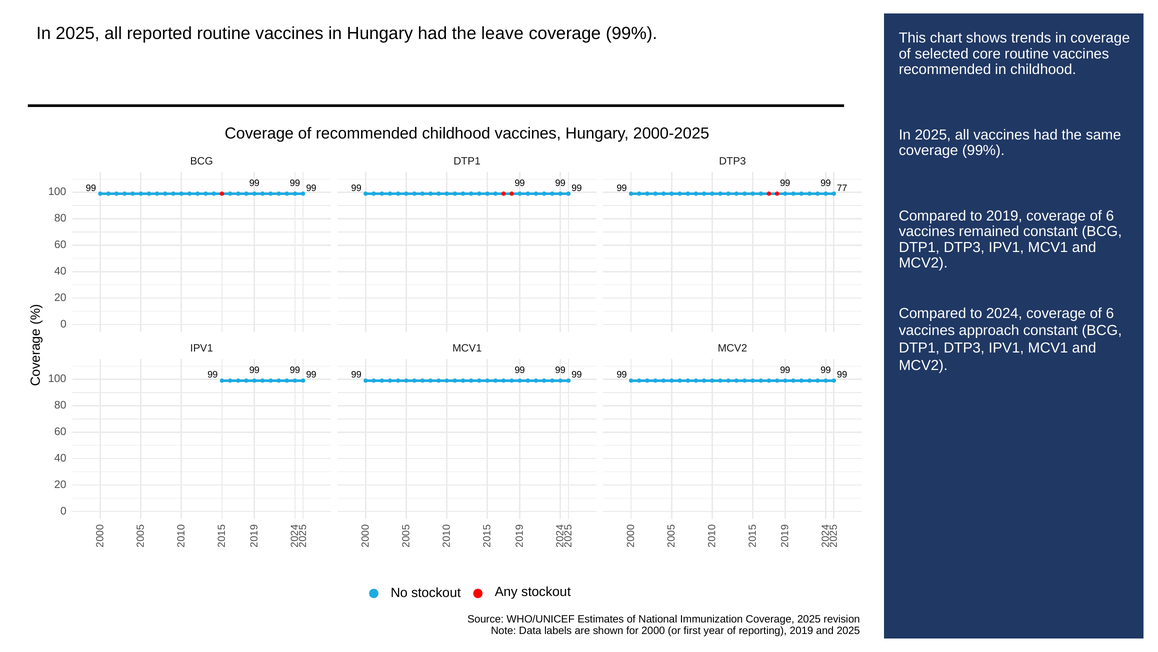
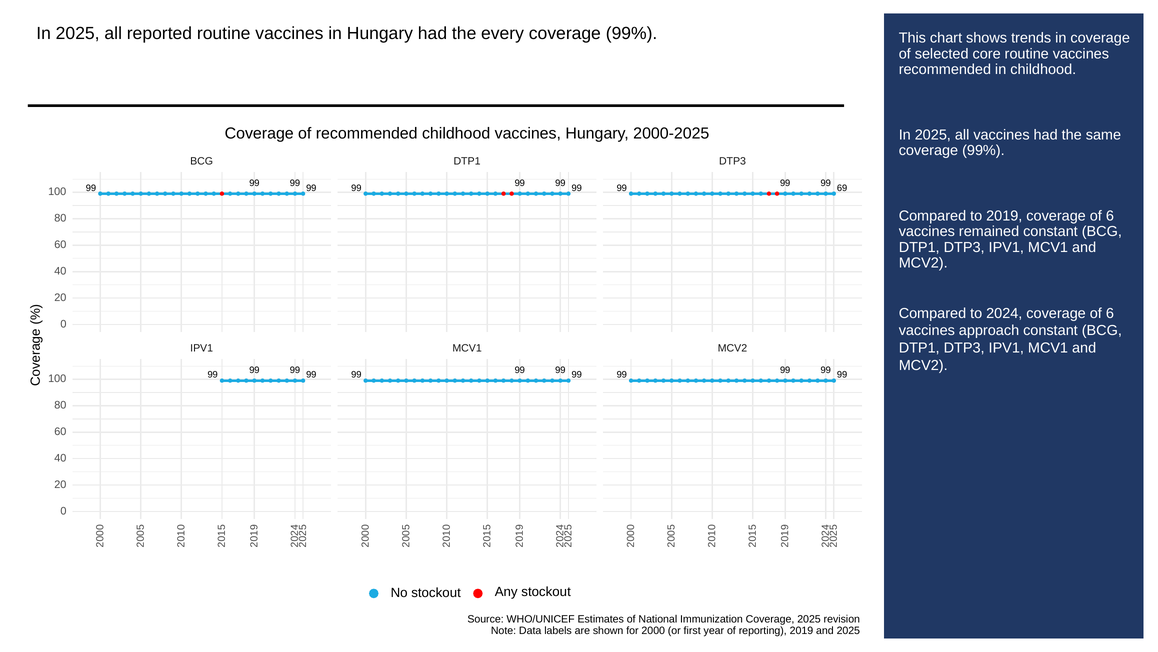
leave: leave -> every (503, 33)
77: 77 -> 69 (842, 188)
